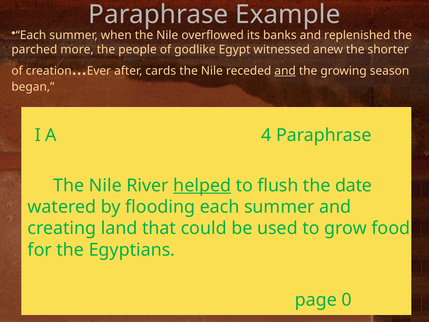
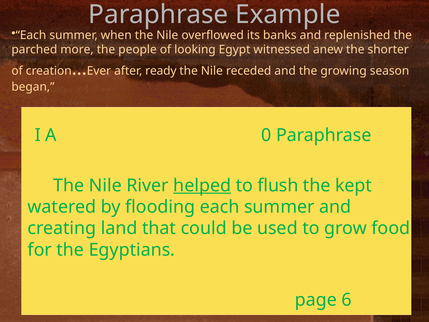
godlike: godlike -> looking (195, 49)
cards: cards -> ready (161, 71)
and underline: present -> none (285, 71)
4: 4 -> 0 (266, 135)
date: date -> kept (354, 185)
0: 0 -> 6 (347, 300)
